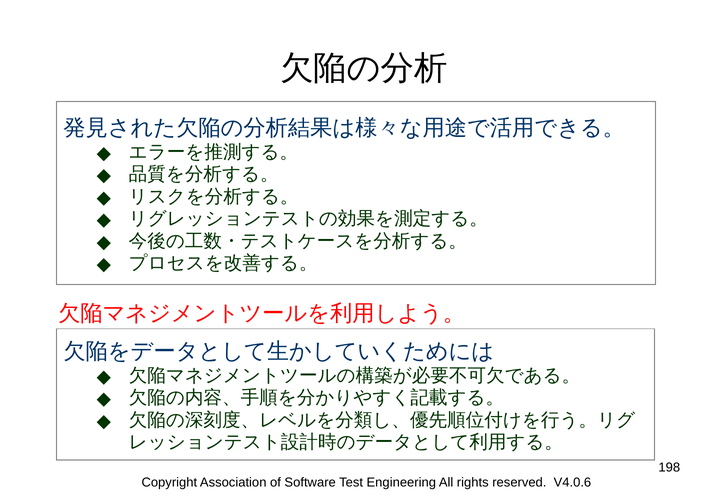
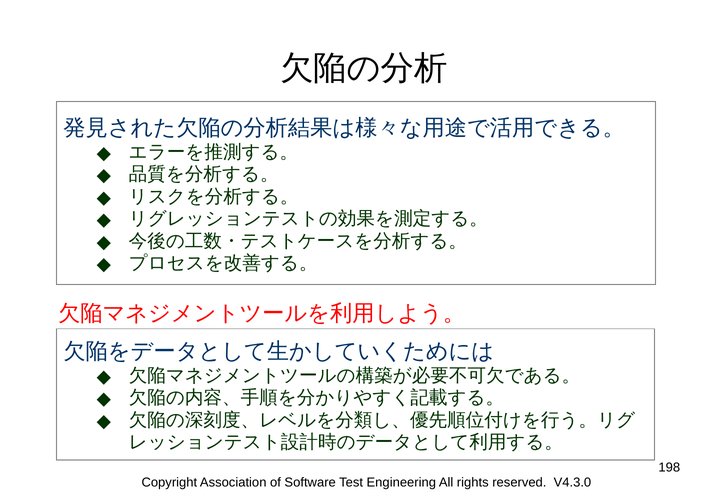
V4.0.6: V4.0.6 -> V4.3.0 (572, 483)
